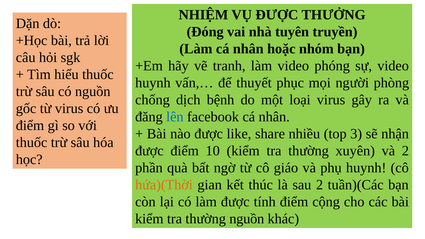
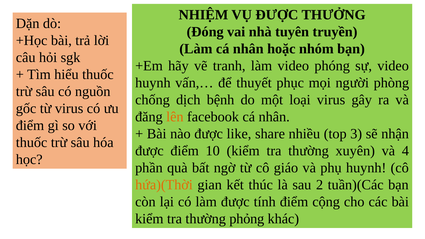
lên colour: blue -> orange (175, 117)
và 2: 2 -> 4 (405, 151)
thường nguồn: nguồn -> phỏng (247, 219)
